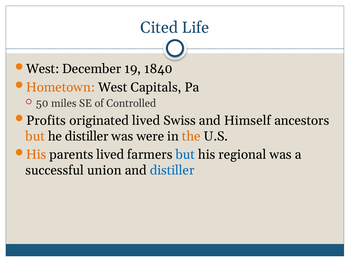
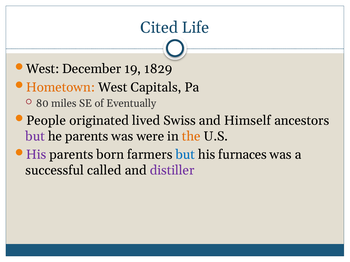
1840: 1840 -> 1829 (158, 69)
50: 50 -> 80 (42, 104)
Controlled: Controlled -> Eventually (131, 104)
Profits: Profits -> People (46, 121)
but colour: orange -> purple (35, 136)
he distiller: distiller -> parents (87, 136)
His colour: orange -> purple (36, 155)
parents lived: lived -> born (110, 155)
regional: regional -> furnaces (243, 155)
union: union -> called (104, 171)
distiller colour: blue -> purple (172, 171)
